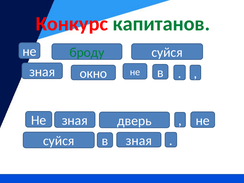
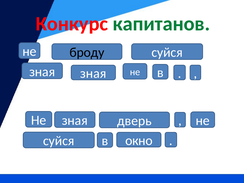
броду colour: green -> black (87, 53)
окно: окно -> зная (93, 73)
в зная: зная -> окно (139, 141)
